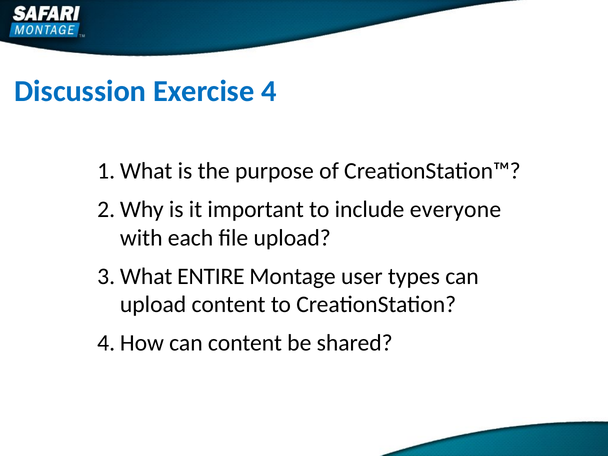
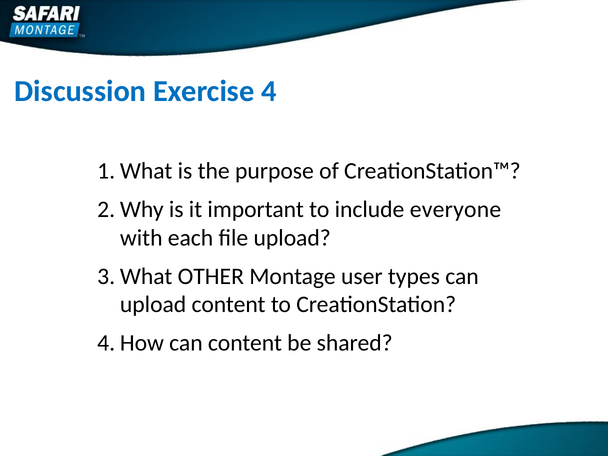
ENTIRE: ENTIRE -> OTHER (211, 276)
